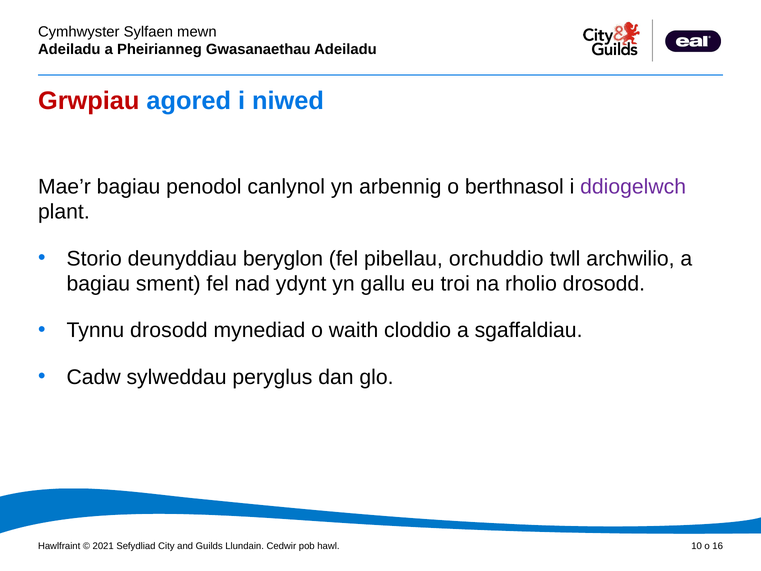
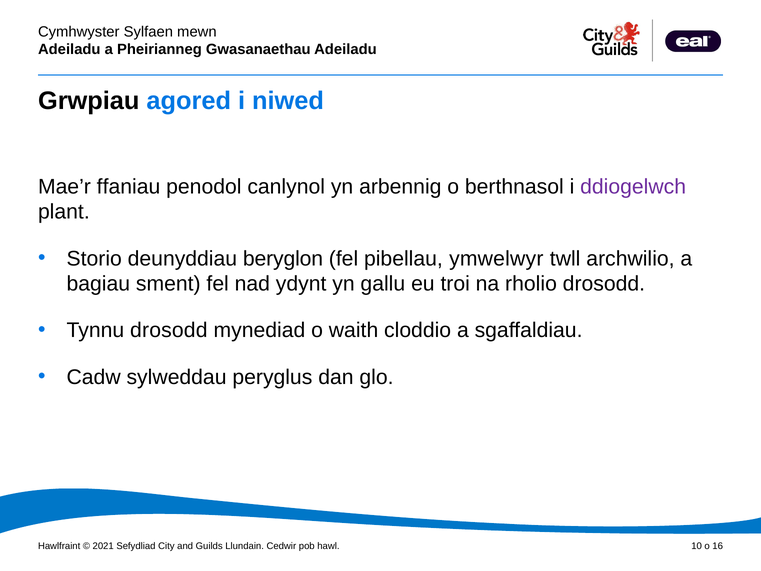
Grwpiau colour: red -> black (89, 101)
Mae’r bagiau: bagiau -> ffaniau (129, 187)
orchuddio: orchuddio -> ymwelwyr (496, 258)
